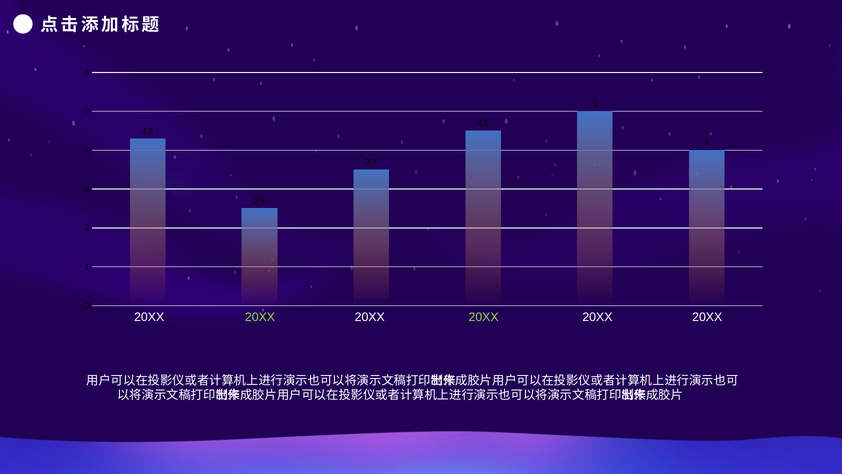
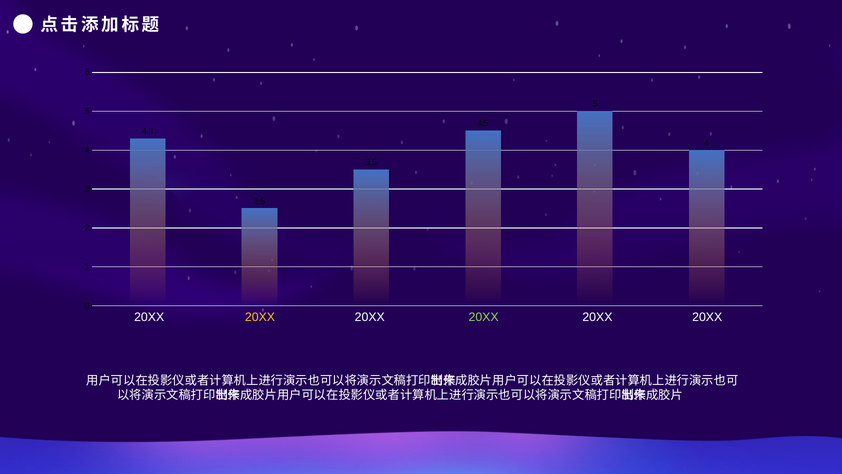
20XX colour: light green -> yellow (260, 317)
